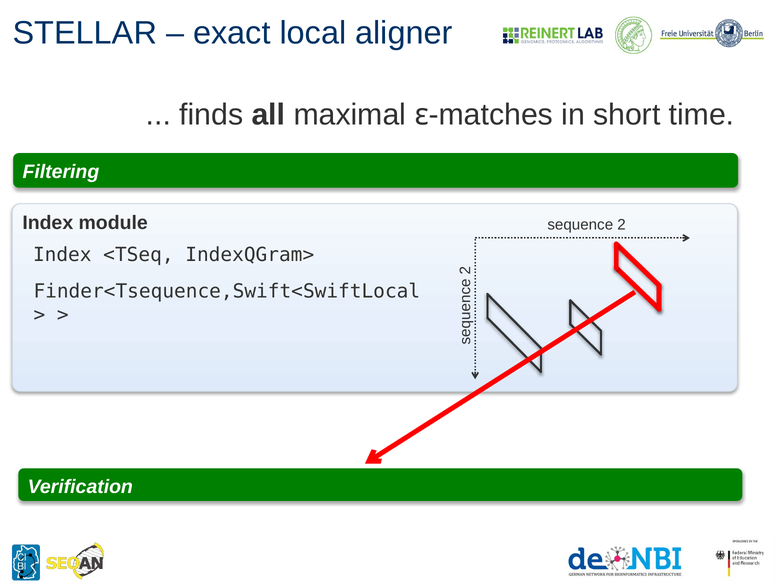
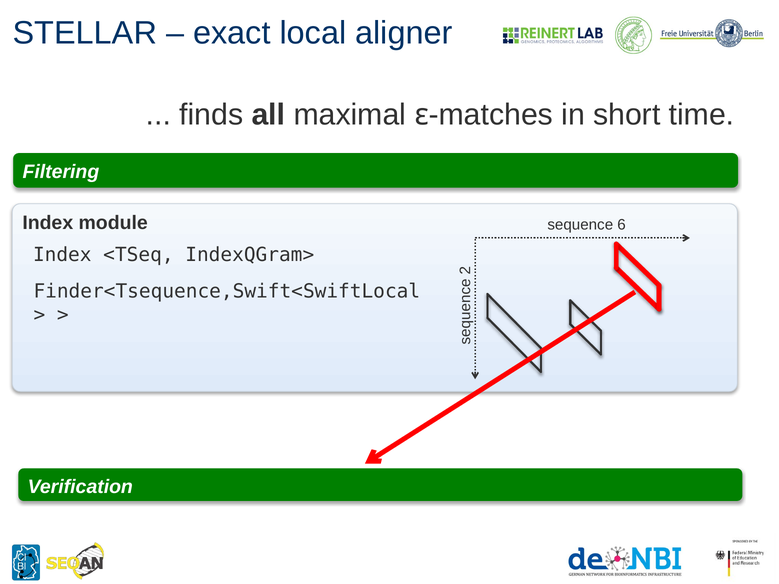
sequence 2: 2 -> 6 (622, 225)
